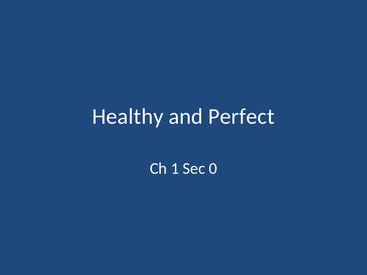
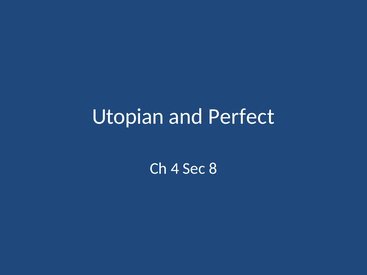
Healthy: Healthy -> Utopian (128, 117)
1: 1 -> 4 (175, 169)
0: 0 -> 8 (213, 169)
